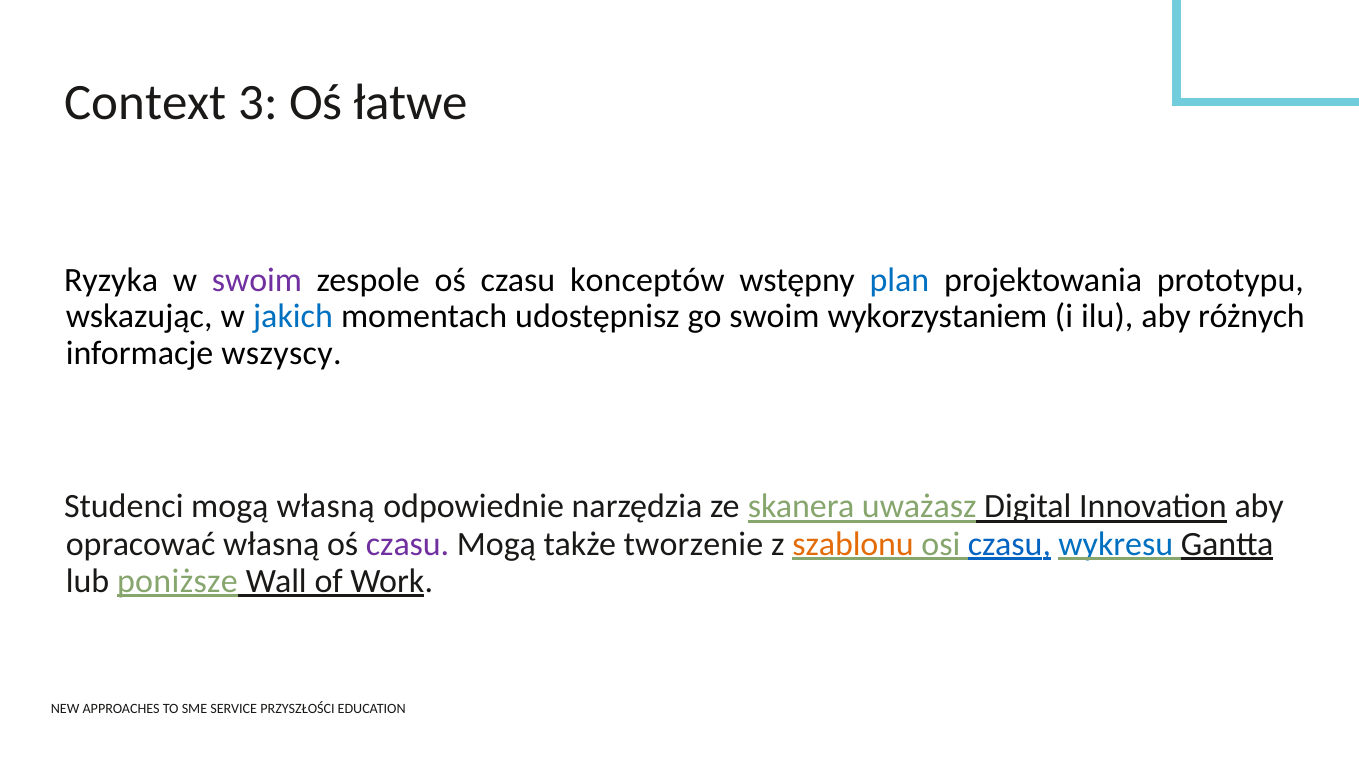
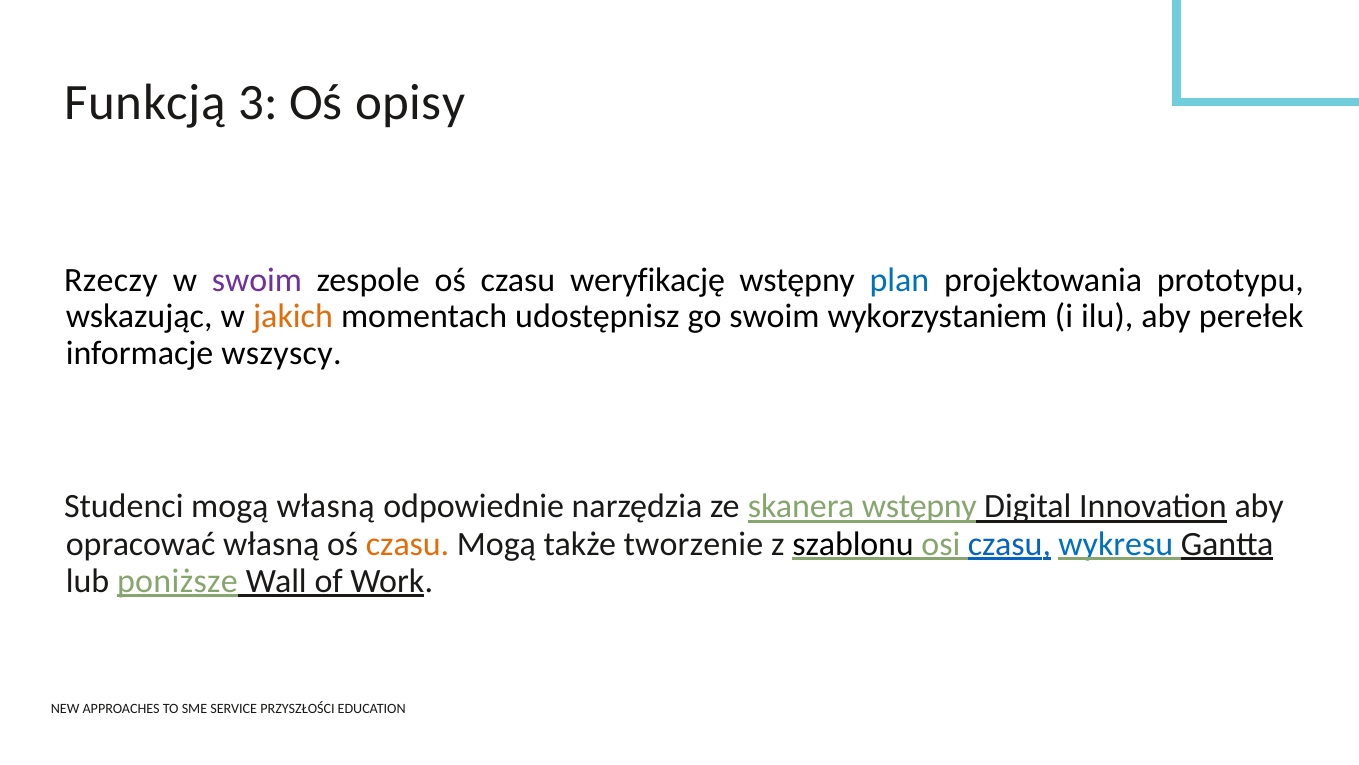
Context: Context -> Funkcją (145, 103)
łatwe: łatwe -> opisy (410, 103)
Ryzyka: Ryzyka -> Rzeczy (111, 280)
konceptów: konceptów -> weryfikację (648, 280)
jakich colour: blue -> orange (293, 316)
różnych: różnych -> perełek (1251, 316)
skanera uważasz: uważasz -> wstępny (919, 506)
czasu colour: purple -> orange (408, 543)
szablonu colour: orange -> black (853, 543)
